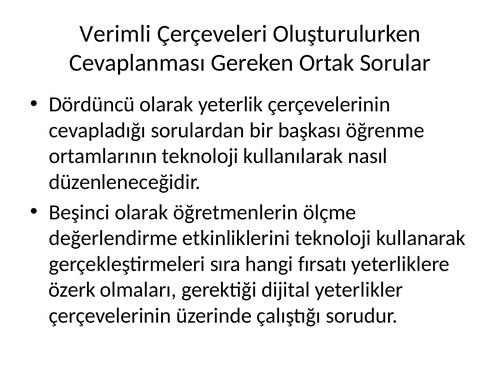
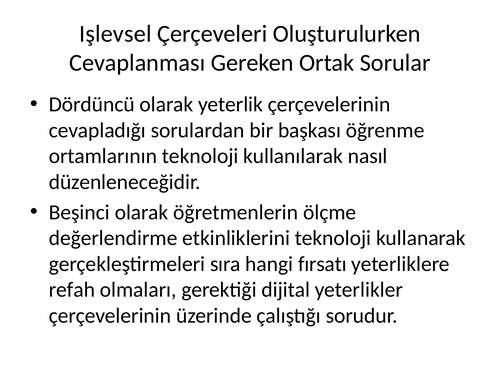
Verimli: Verimli -> Işlevsel (115, 34)
özerk: özerk -> refah (72, 290)
